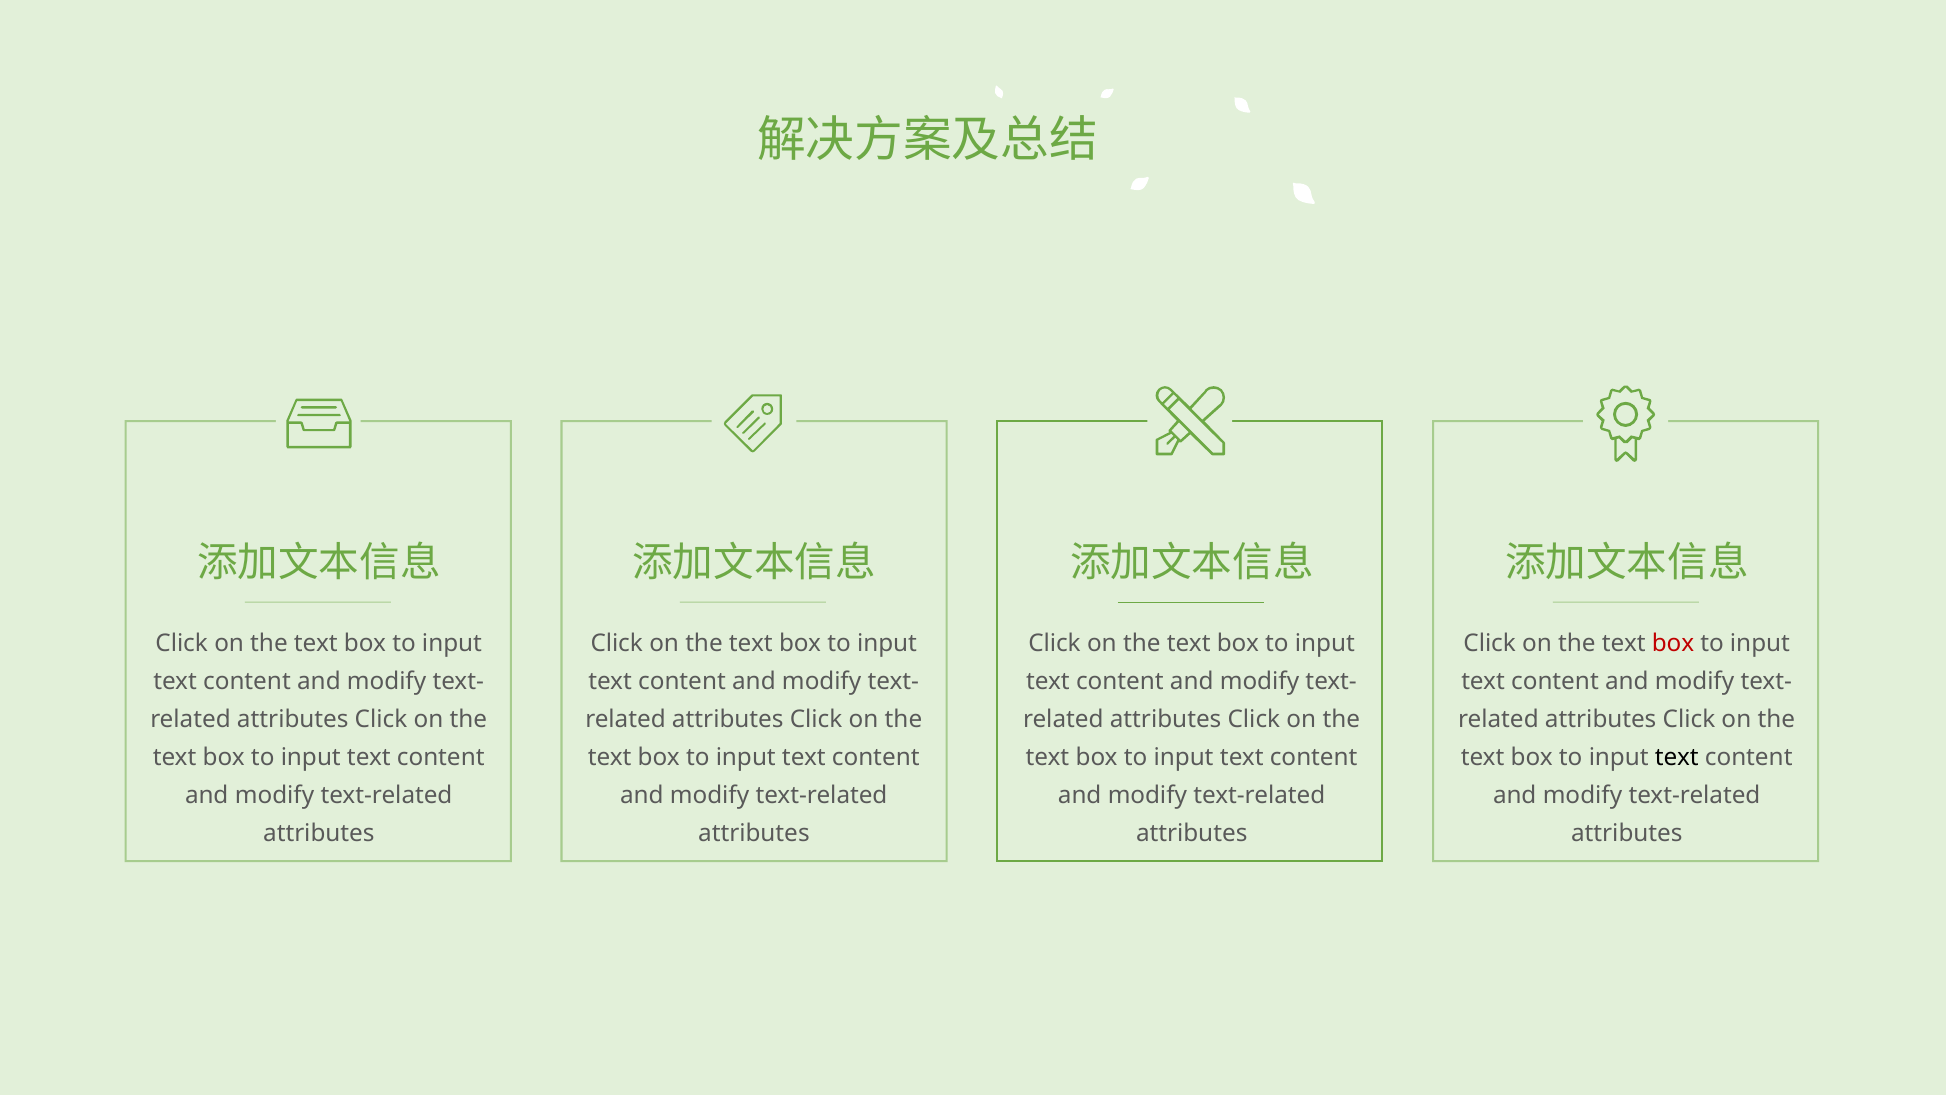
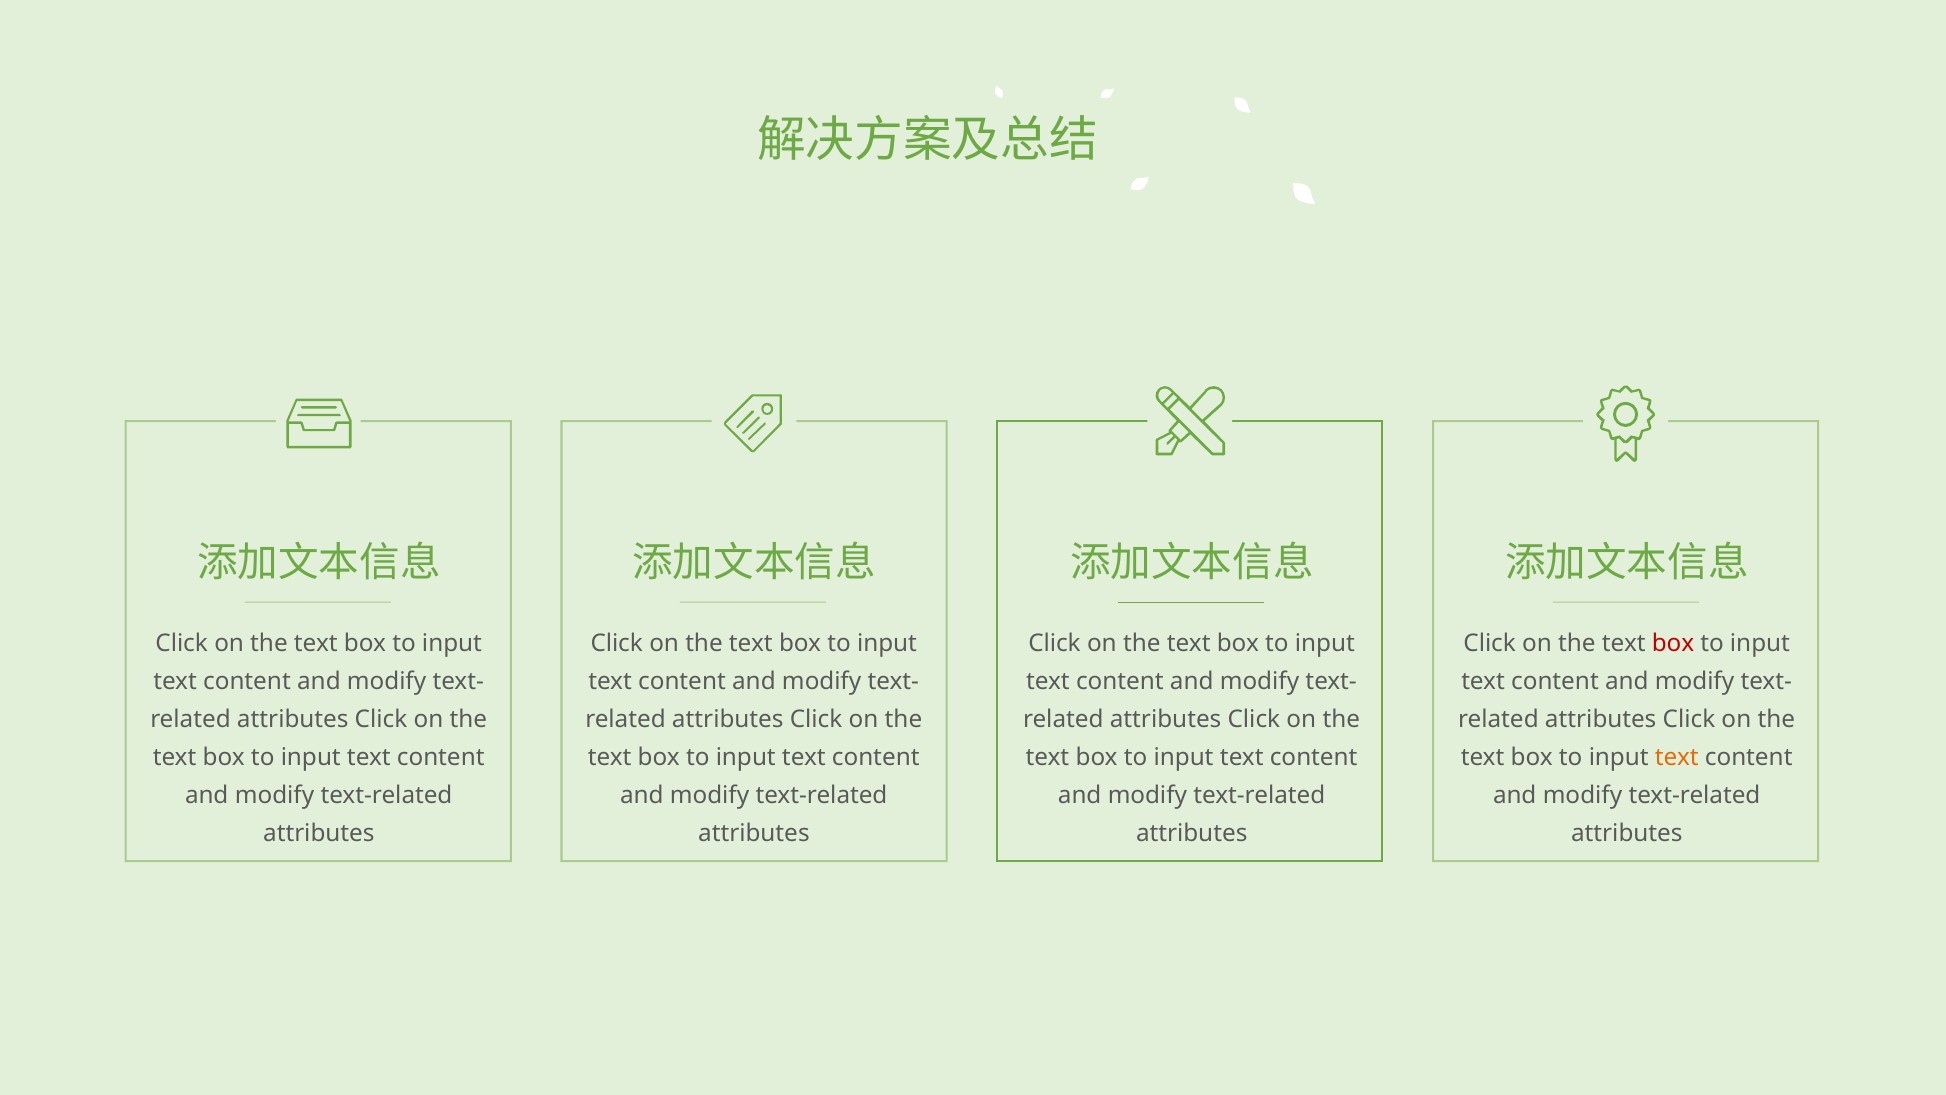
text colour: black -> orange (1677, 757)
